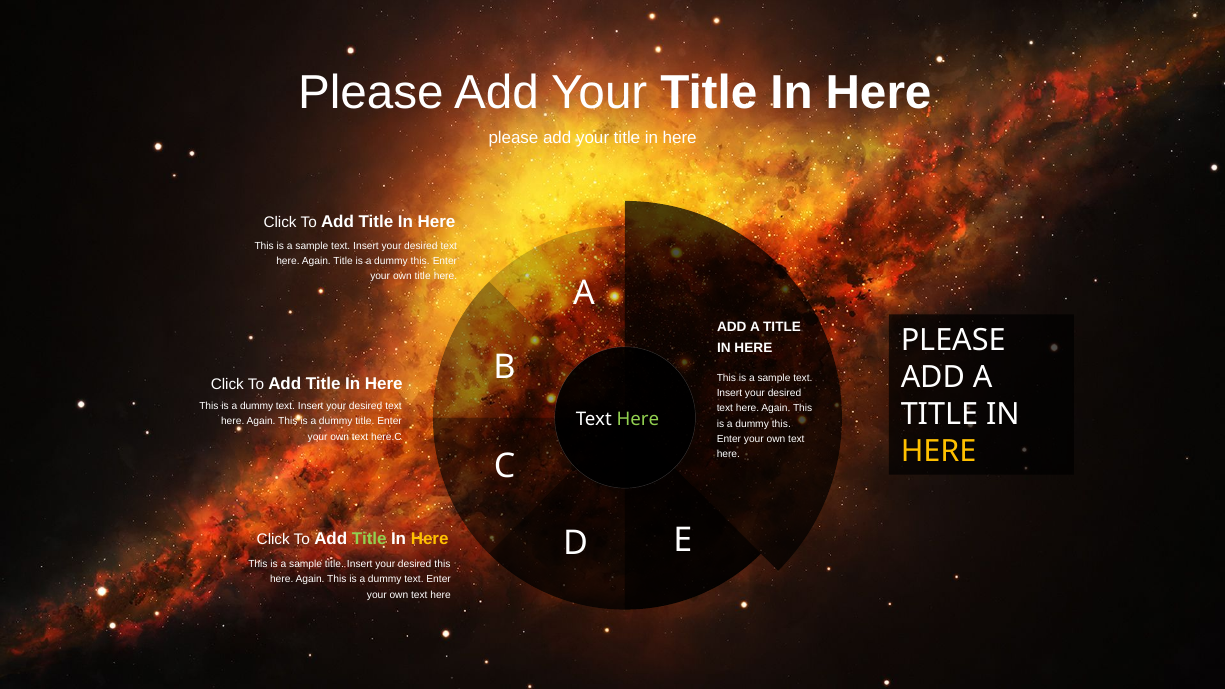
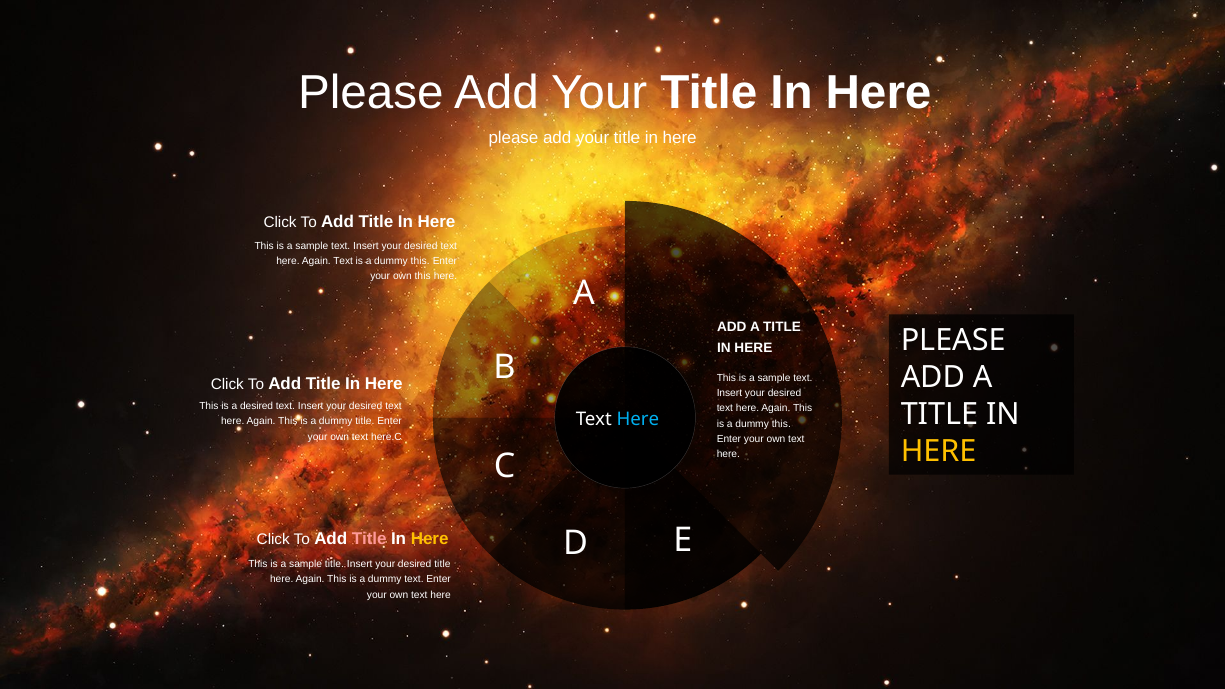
Again Title: Title -> Text (343, 261)
own title: title -> this (423, 277)
dummy: dummy -> desired (257, 406)
Here colour: light green -> light blue (638, 419)
Title colour: light green -> pink (369, 539)
desired this: this -> title (442, 564)
